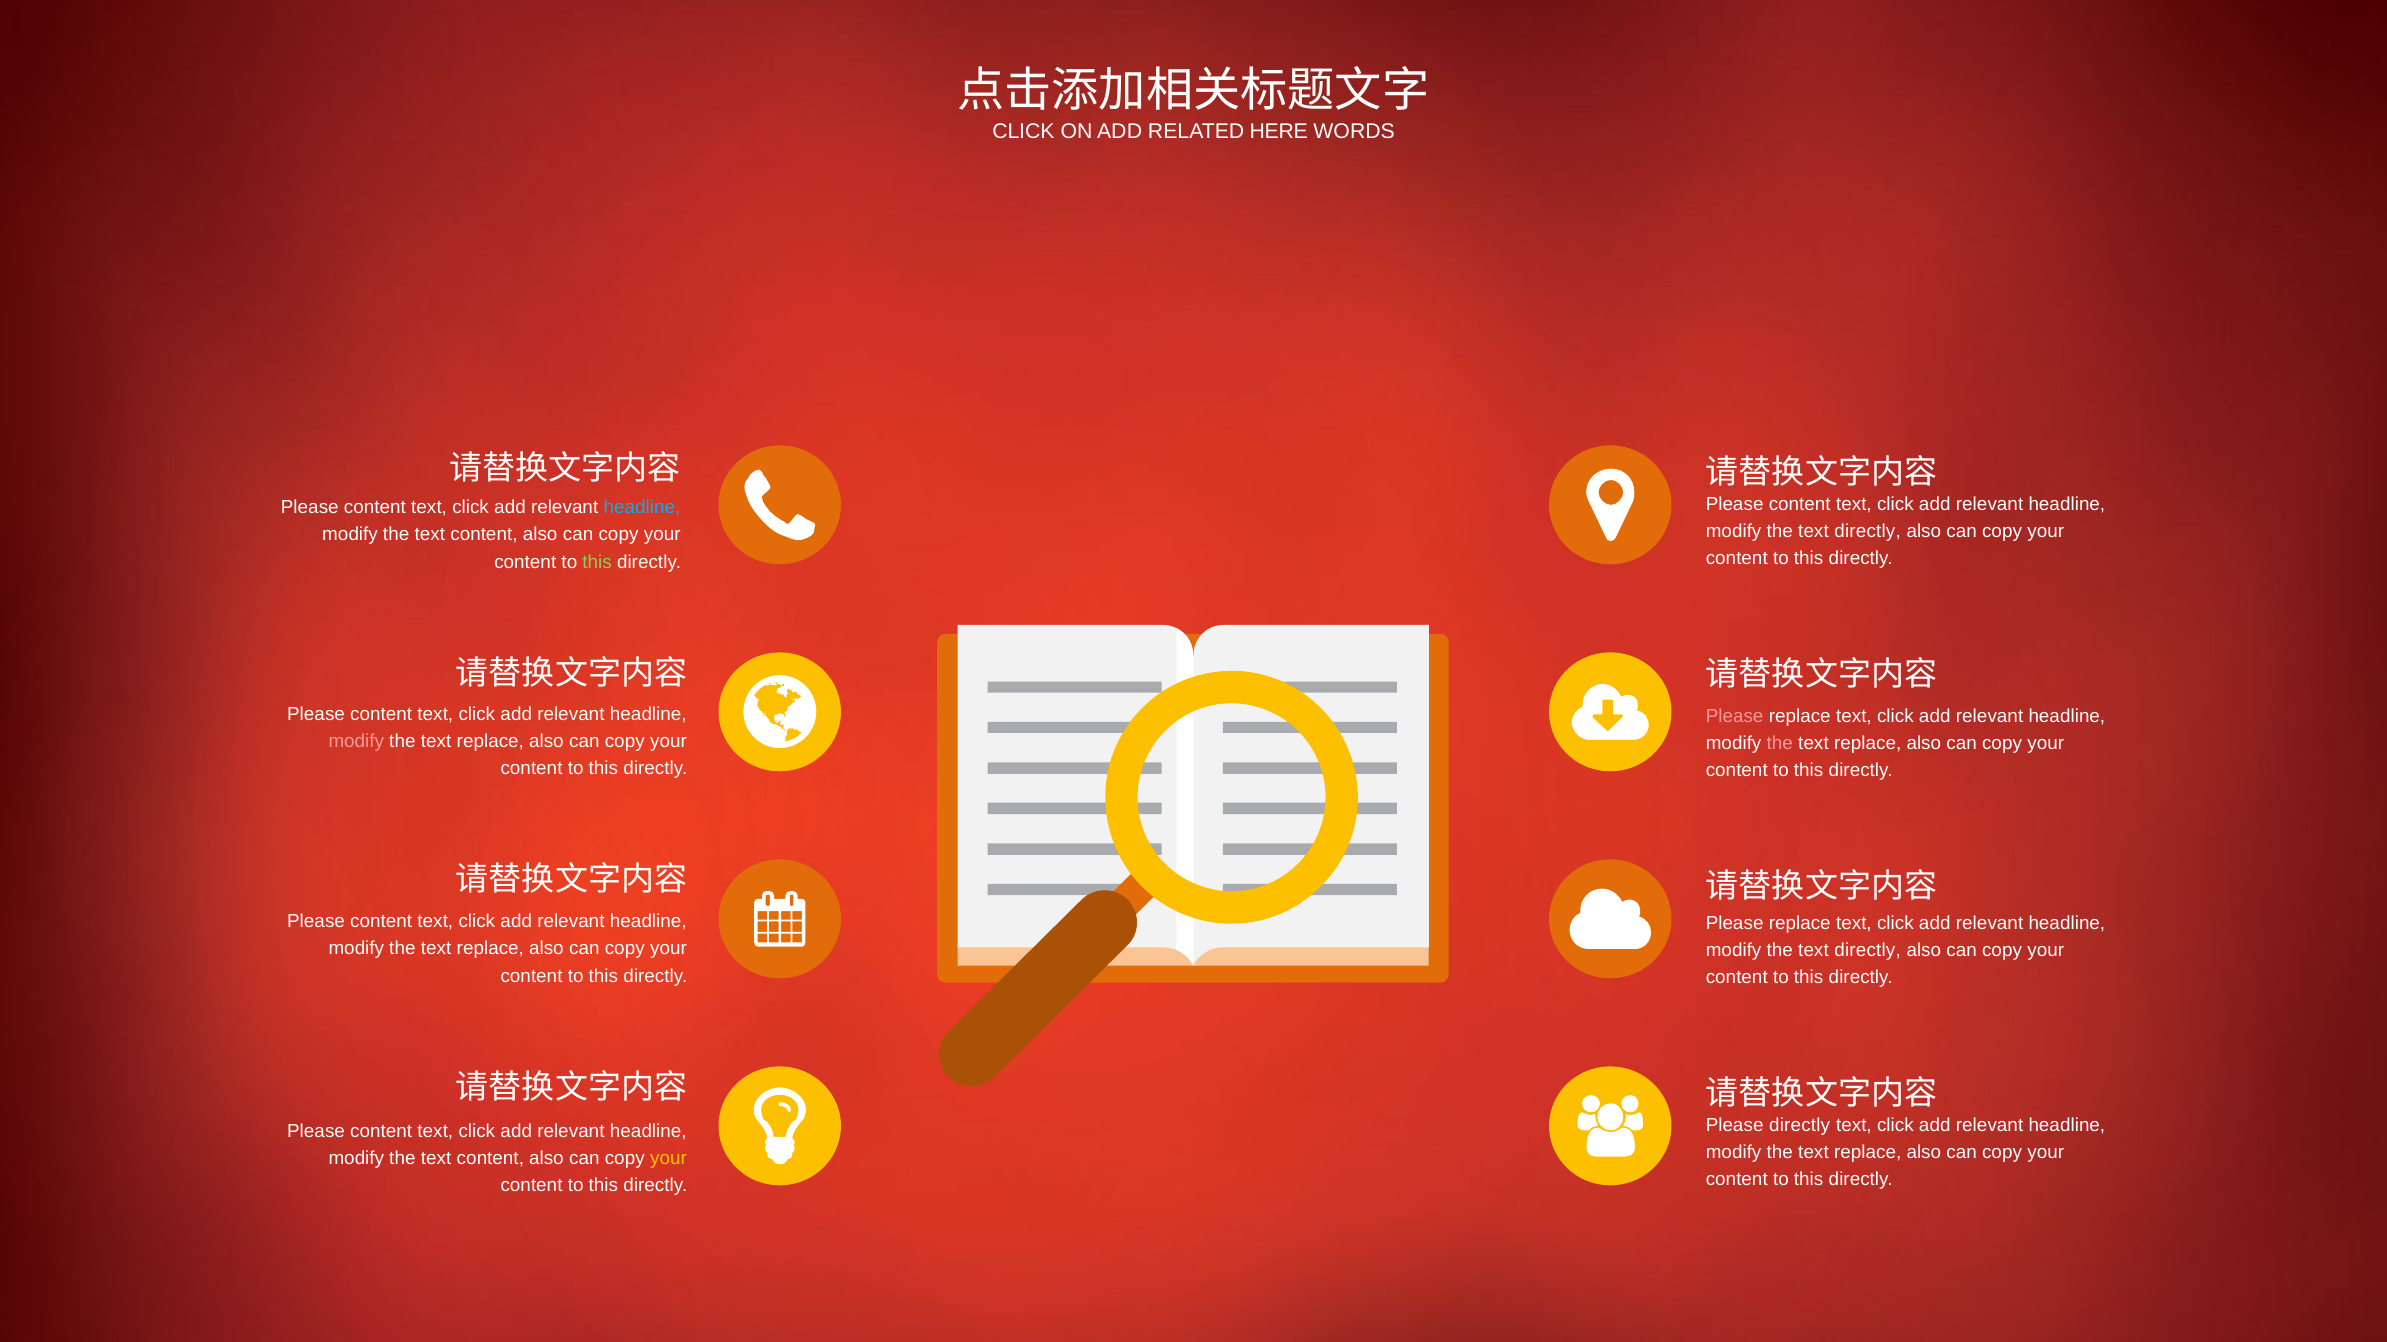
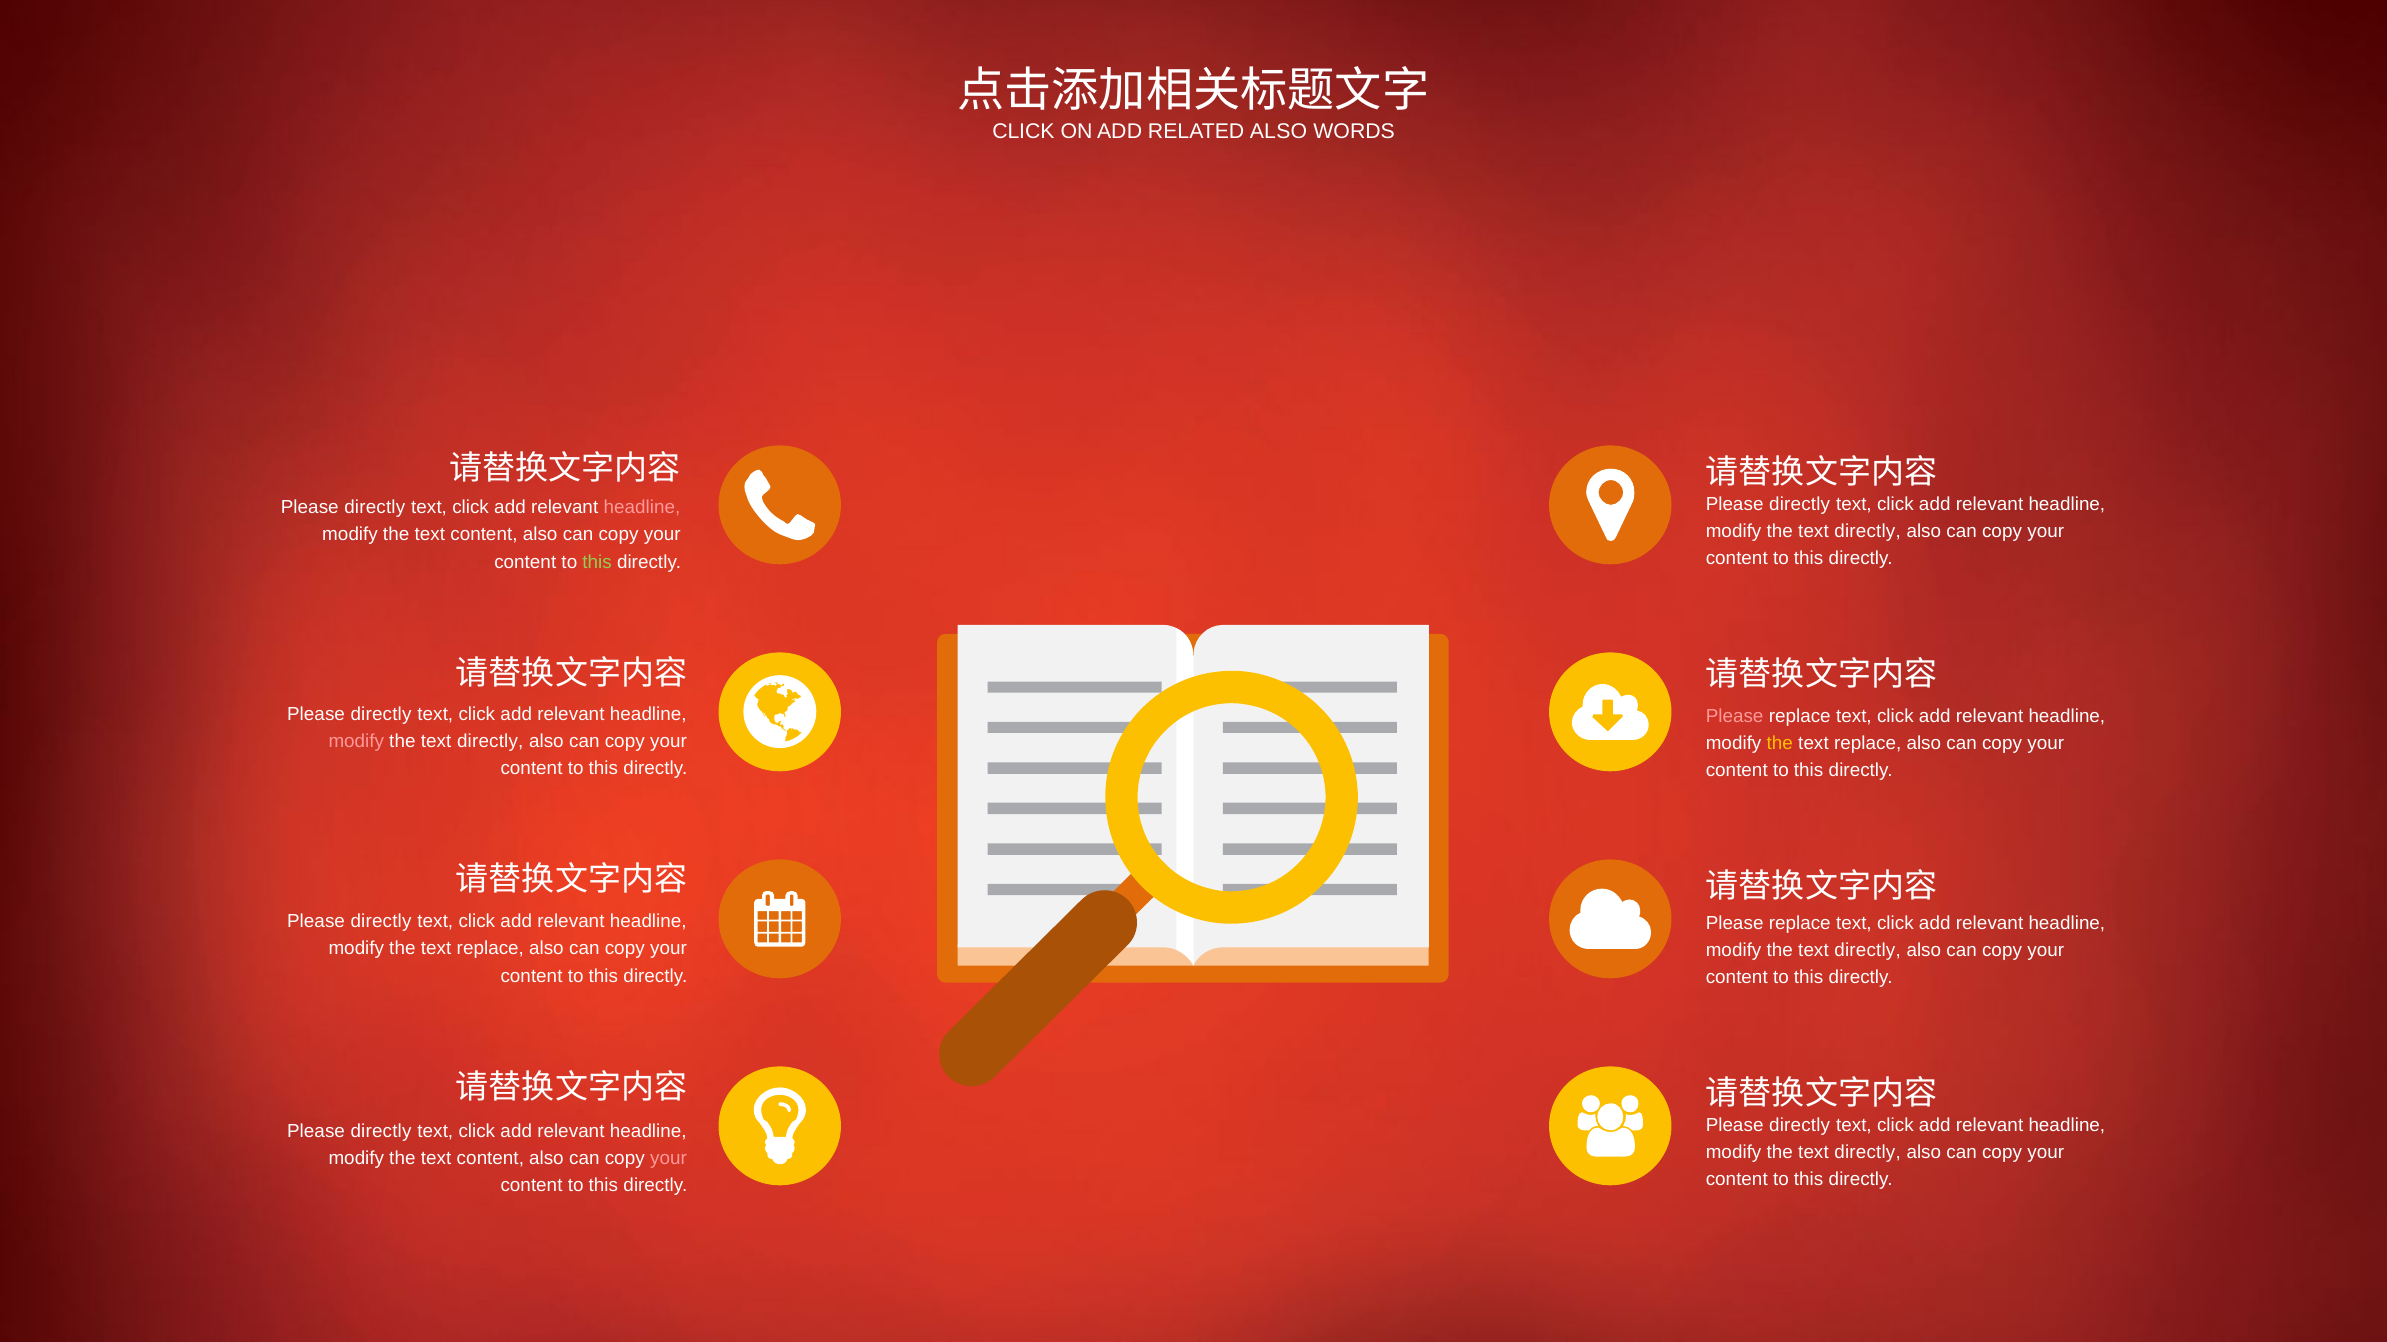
RELATED HERE: HERE -> ALSO (1279, 132)
content: content -> directly (1800, 505)
content: content -> directly (375, 508)
headline colour: light blue -> pink (642, 508)
content: content -> directly (381, 714)
replace: replace -> directly (490, 741)
the colour: pink -> yellow (1780, 744)
content: content -> directly (381, 922)
content: content -> directly (381, 1132)
replace: replace -> directly (1868, 1153)
your colour: yellow -> pink (668, 1159)
